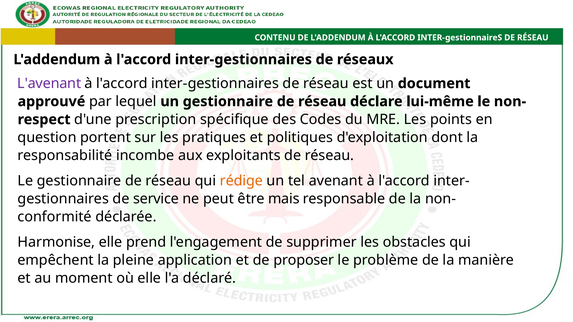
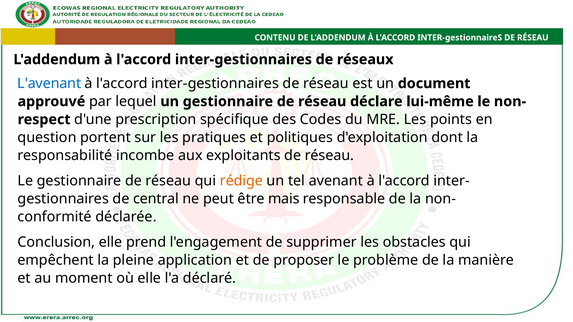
L'avenant colour: purple -> blue (49, 84)
service: service -> central (156, 199)
Harmonise: Harmonise -> Conclusion (56, 242)
